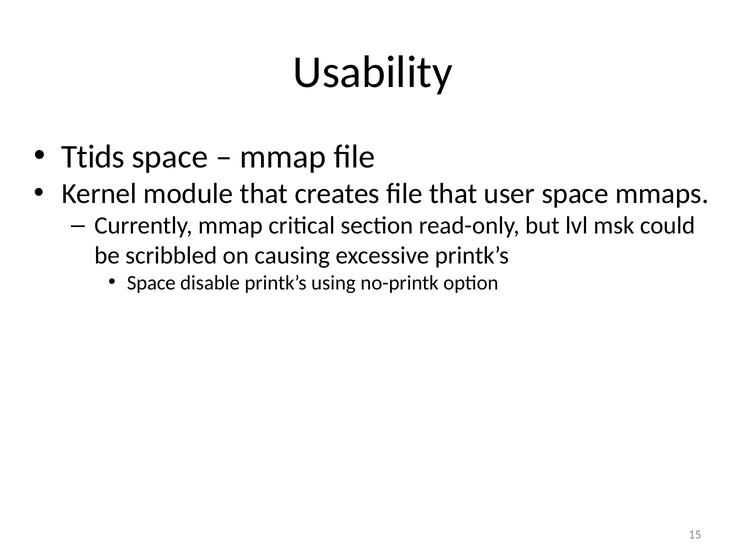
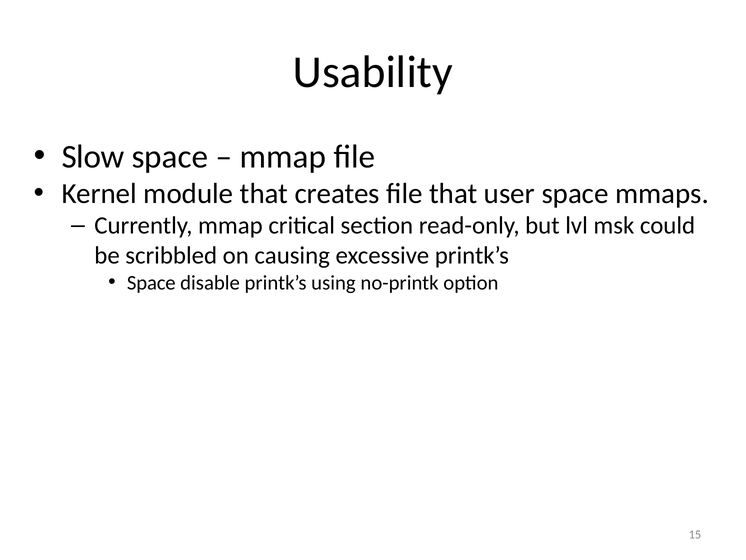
Ttids: Ttids -> Slow (93, 156)
